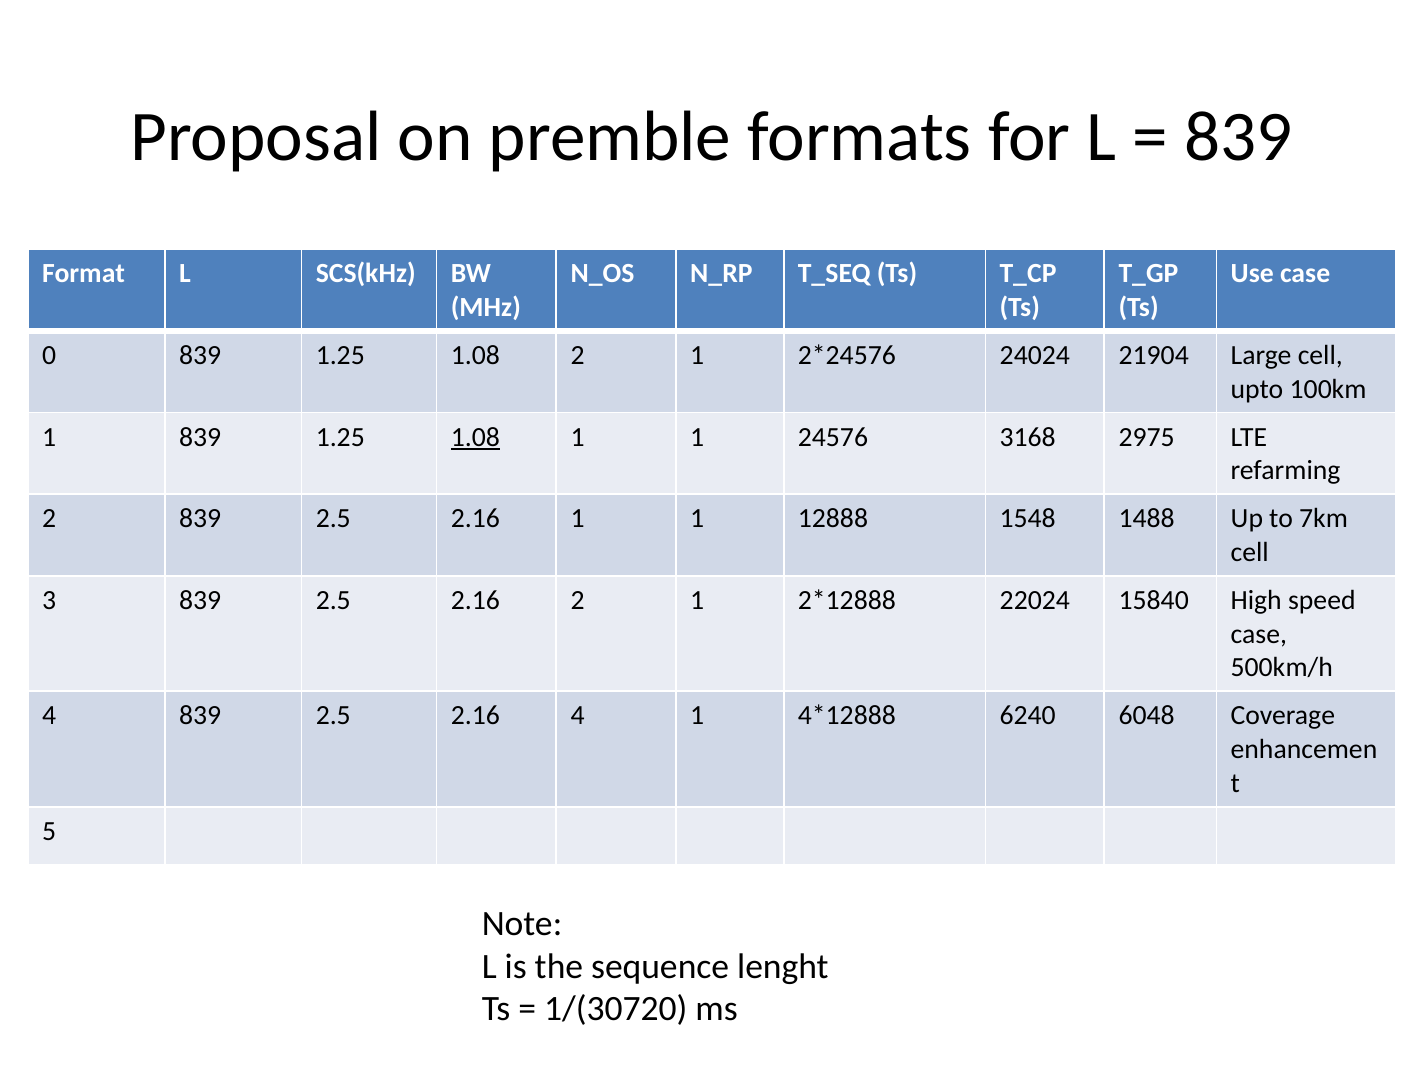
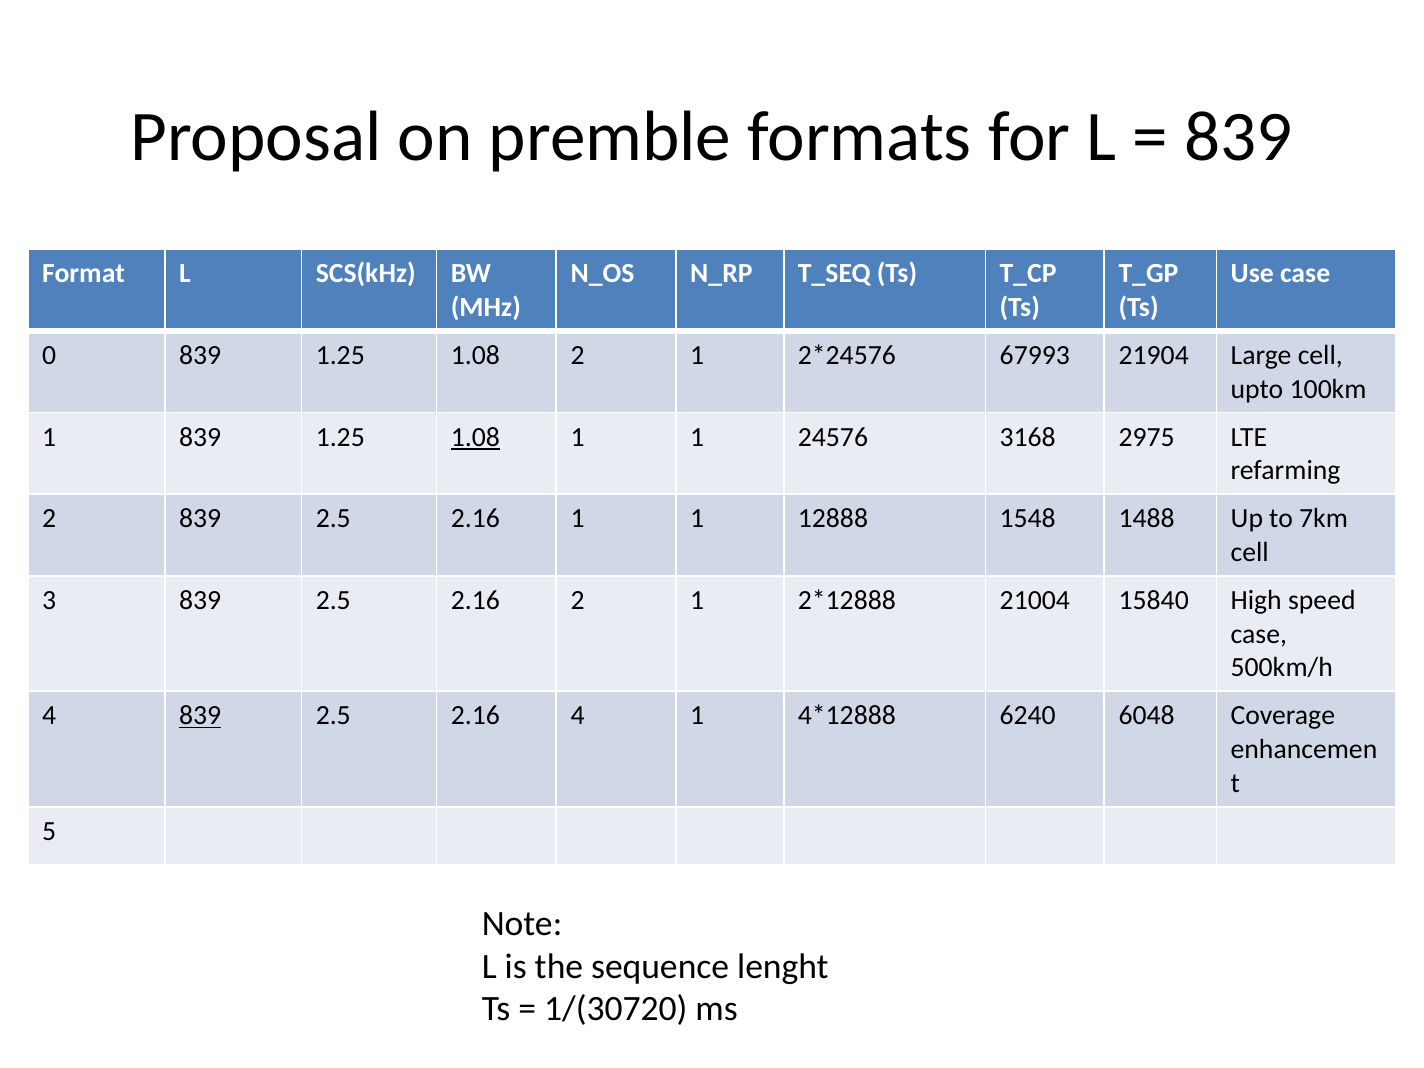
24024: 24024 -> 67993 (1035, 355)
22024: 22024 -> 21004 (1035, 600)
839 underline: none -> present (200, 716)
